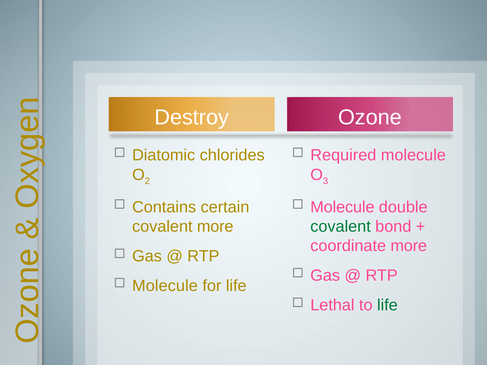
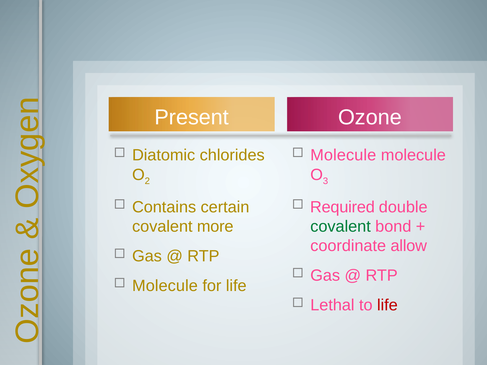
Destroy: Destroy -> Present (192, 117)
Required: Required -> Molecule (343, 155)
Molecule: Molecule -> Required (342, 207)
coordinate more: more -> allow (409, 246)
life colour: green -> red (387, 305)
